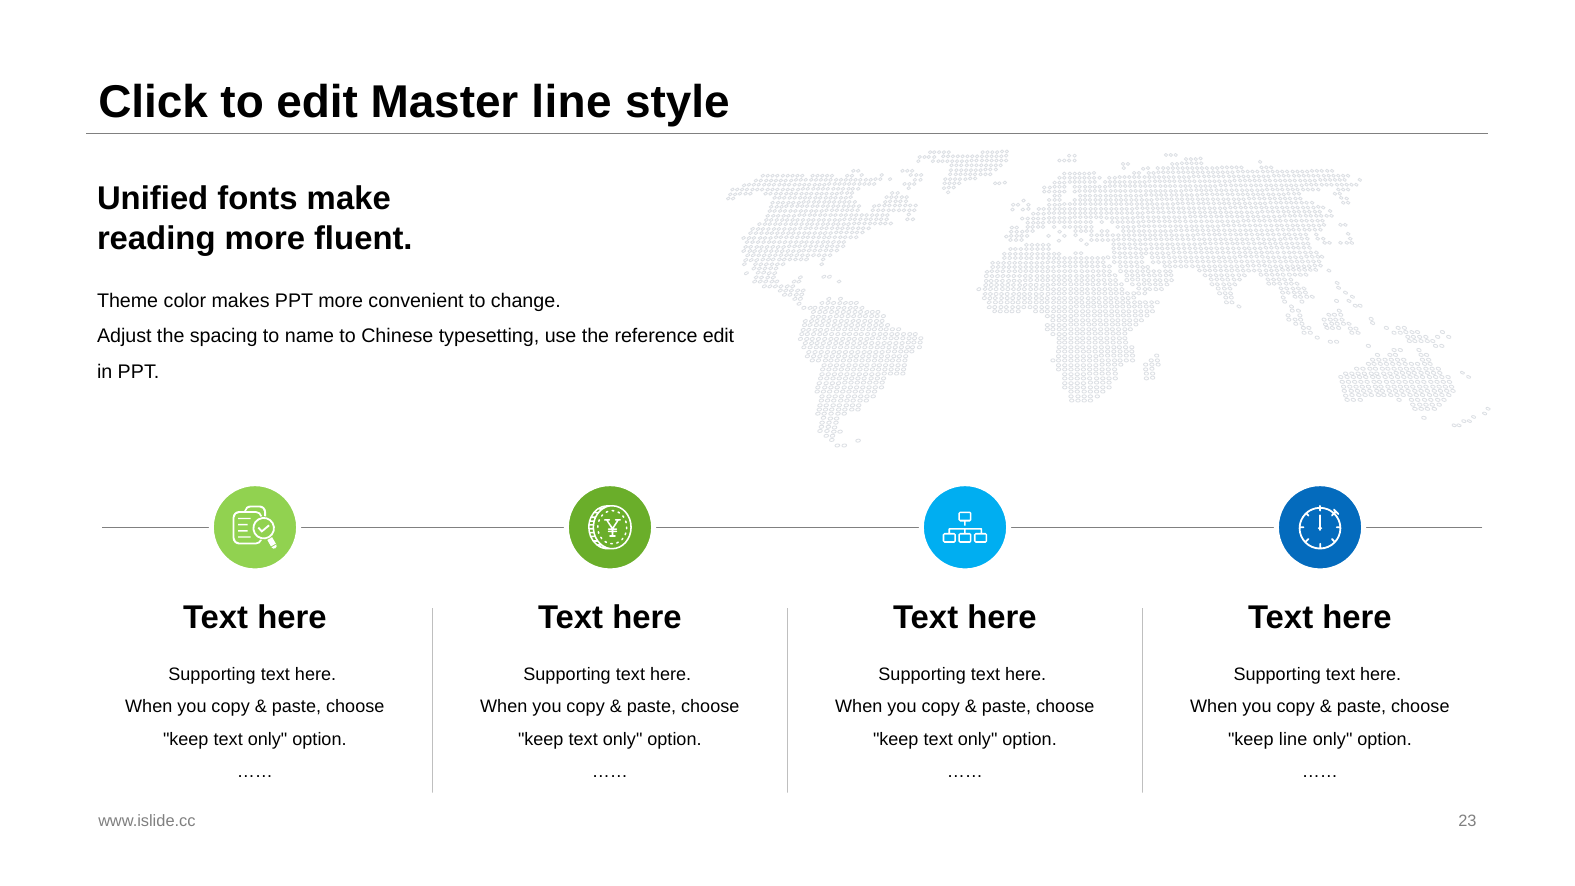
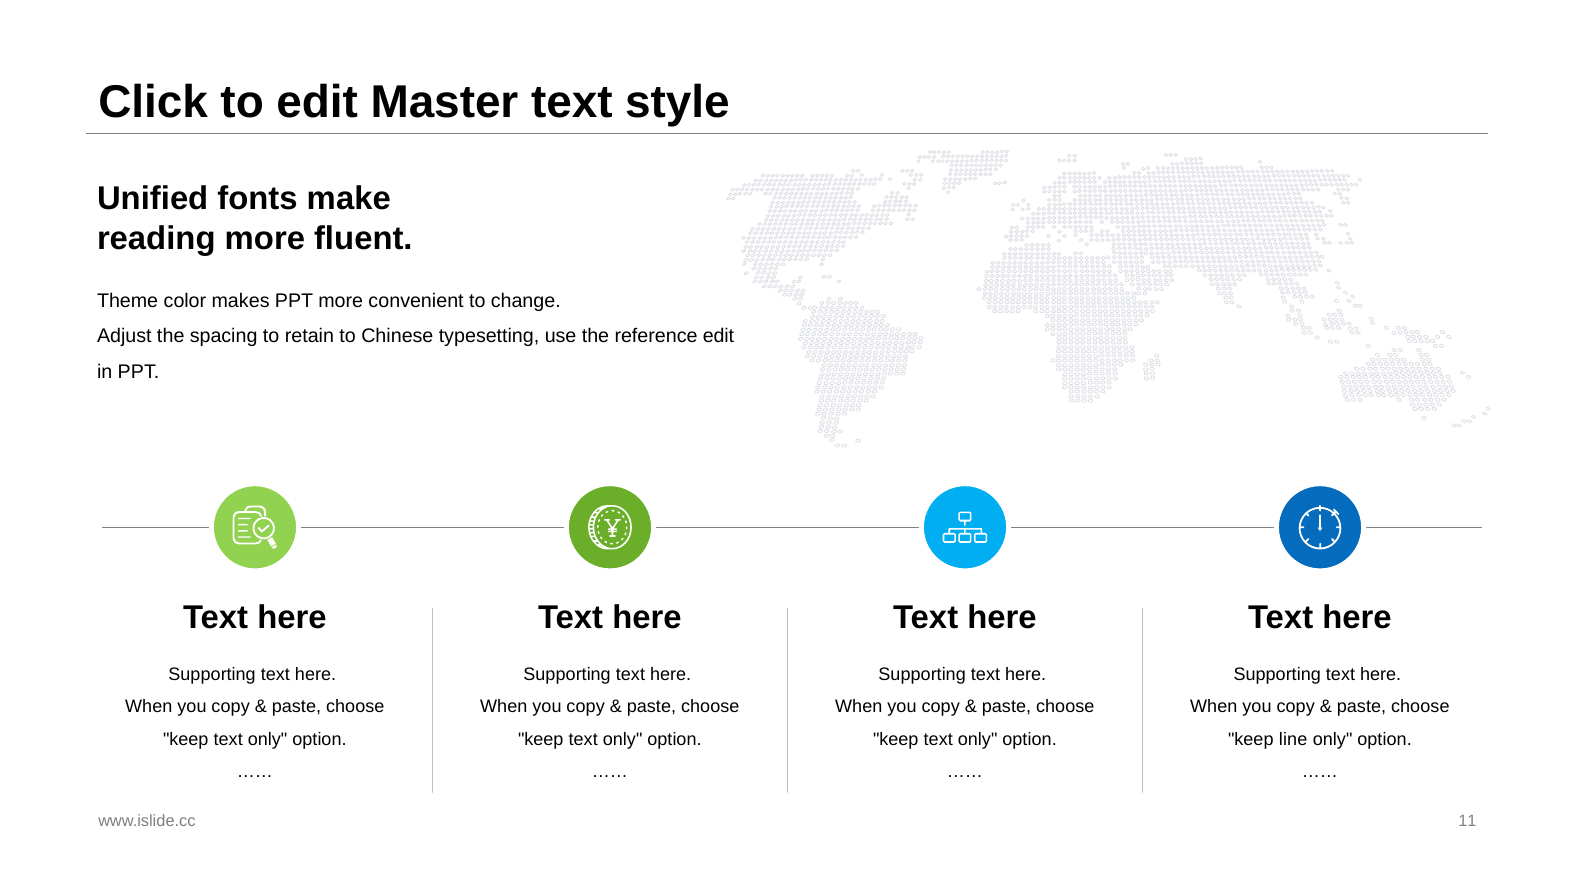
Master line: line -> text (572, 102)
name: name -> retain (309, 336)
23: 23 -> 11 (1467, 821)
